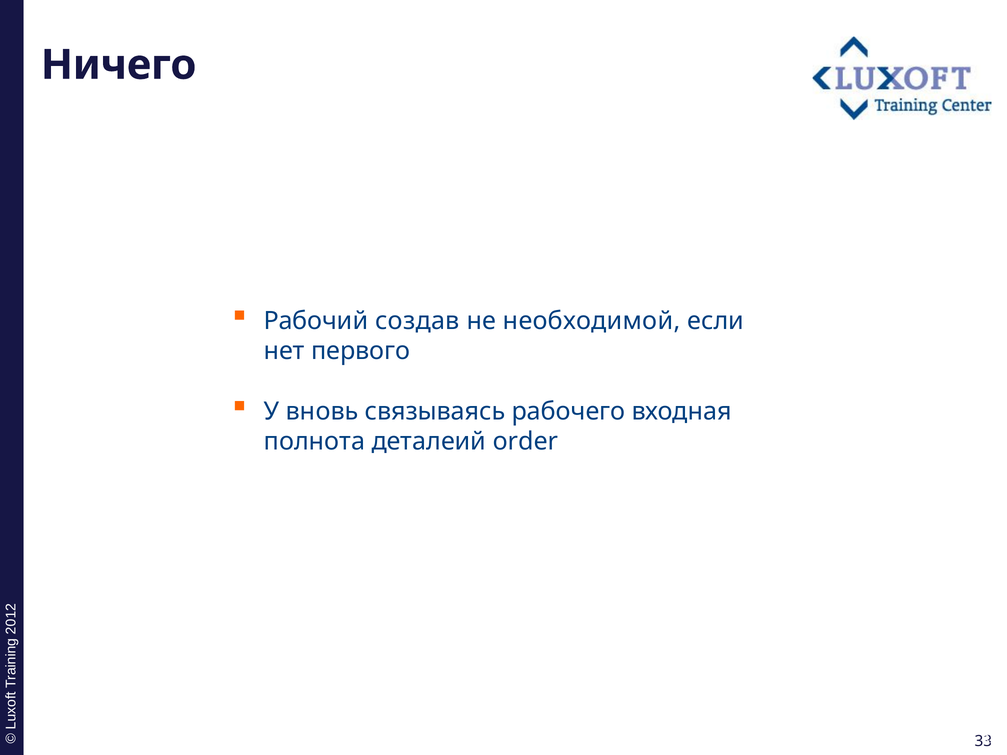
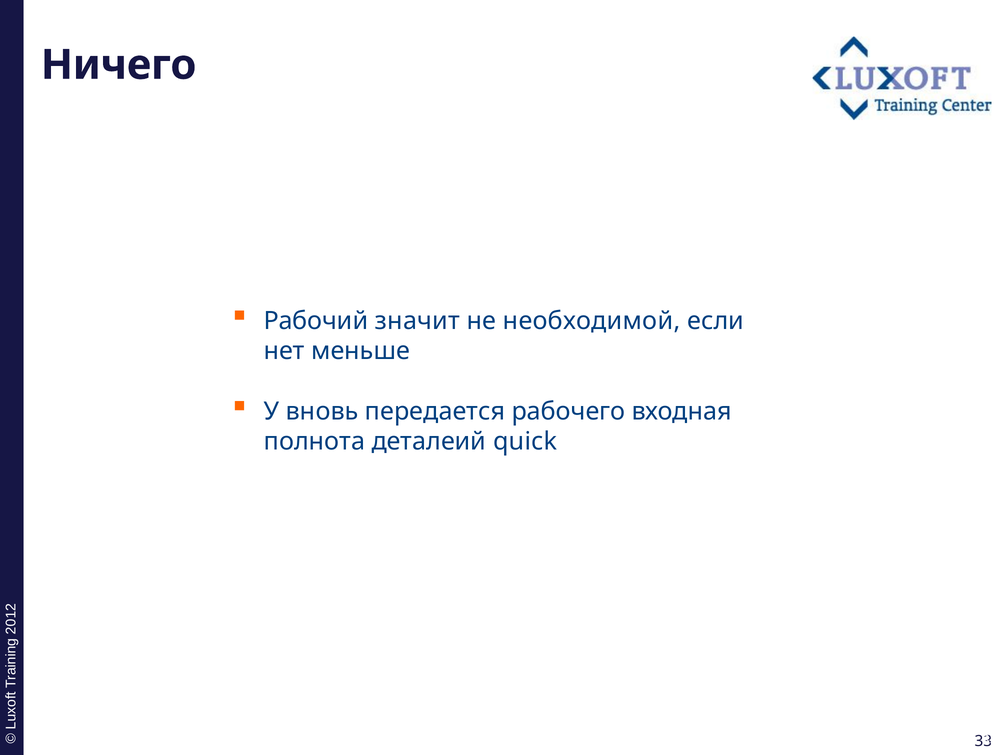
создав: создав -> значит (417, 321)
первого: первого -> меньше (361, 351)
связываясь: связываясь -> передается (435, 412)
order: order -> quick (525, 442)
